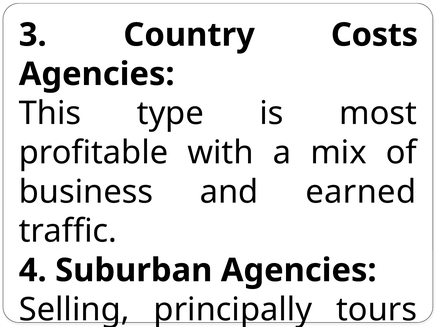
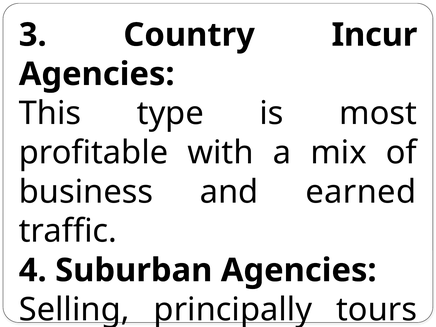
Costs: Costs -> Incur (374, 35)
